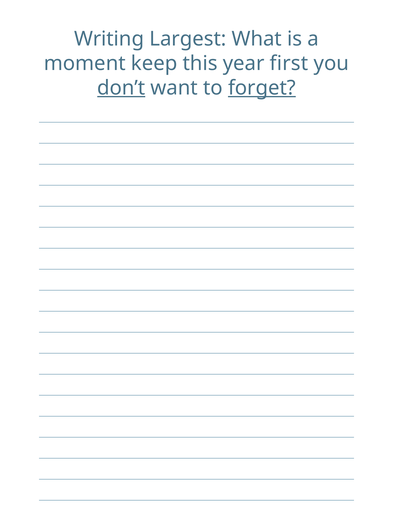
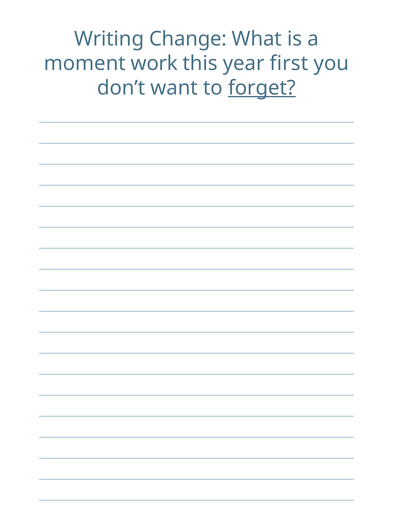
Largest: Largest -> Change (188, 39)
keep: keep -> work (154, 63)
don’t underline: present -> none (121, 88)
